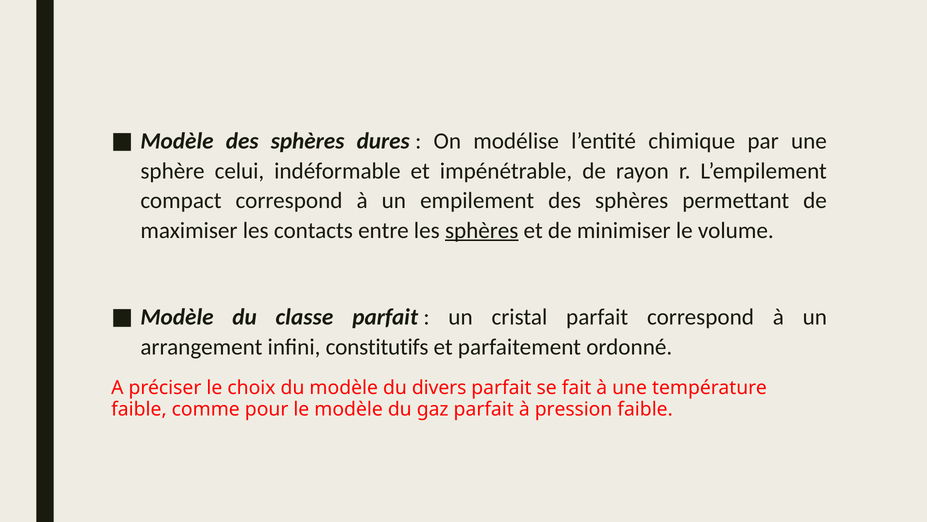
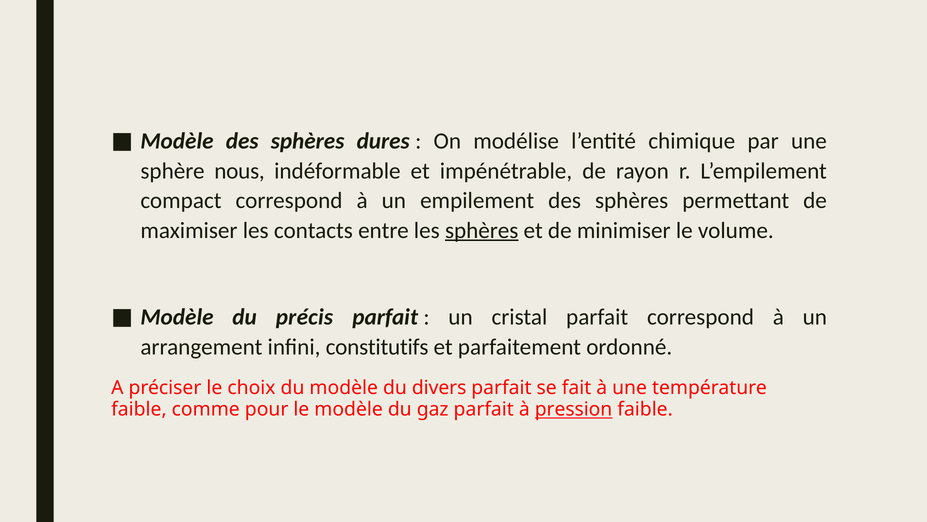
celui: celui -> nous (240, 171)
classe: classe -> précis (304, 317)
pression underline: none -> present (574, 409)
